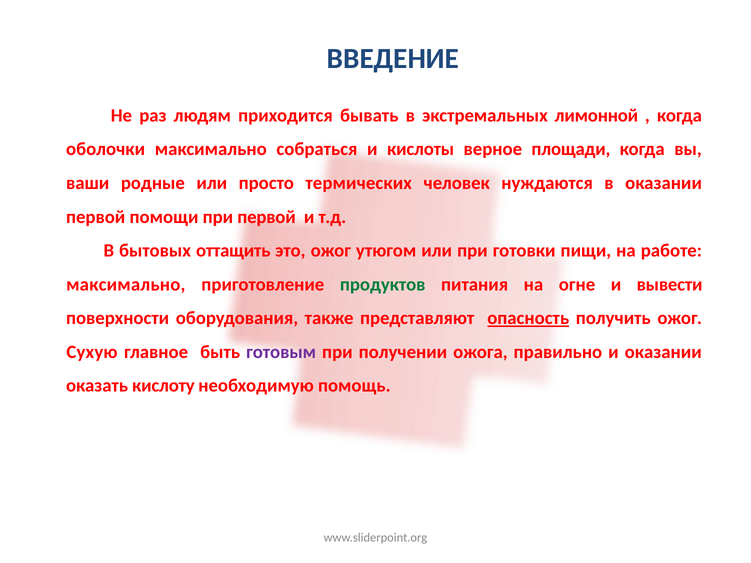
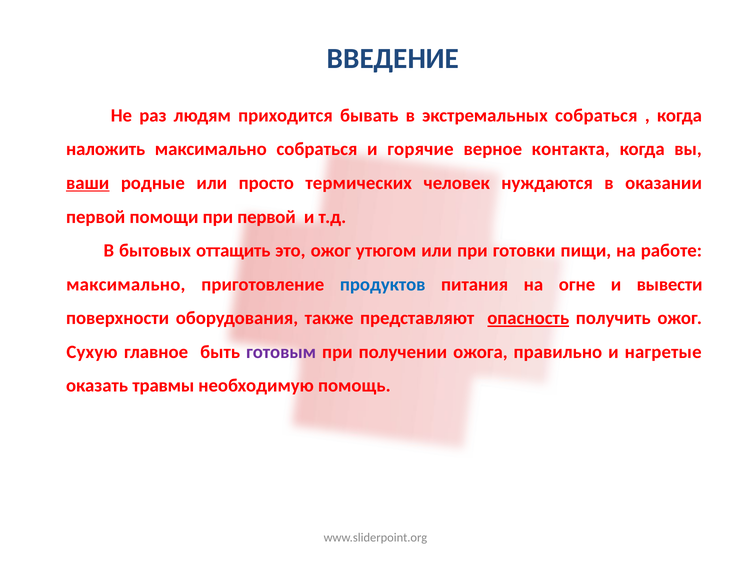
экстремальных лимонной: лимонной -> собраться (596, 116)
оболочки: оболочки -> наложить (106, 149)
кислоты: кислоты -> горячие (420, 149)
площади: площади -> контакта (571, 149)
ваши underline: none -> present (88, 183)
продуктов colour: green -> blue (383, 285)
и оказании: оказании -> нагретые (663, 352)
кислоту: кислоту -> травмы (163, 386)
